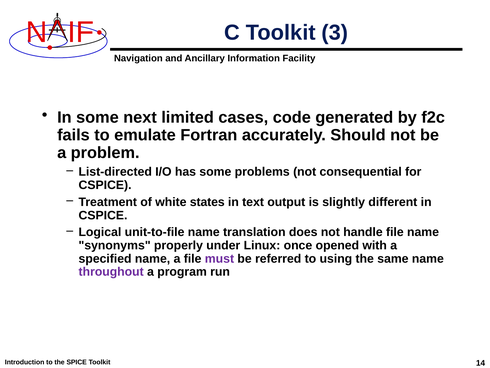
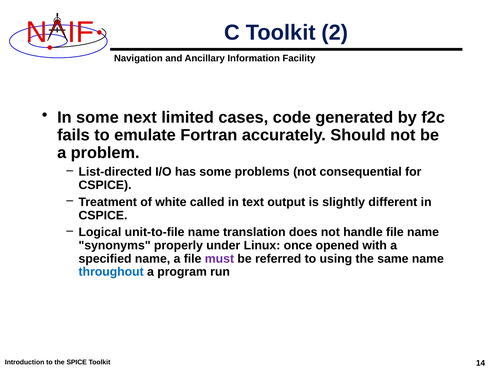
3: 3 -> 2 (335, 33)
states: states -> called (207, 202)
throughout colour: purple -> blue (111, 272)
